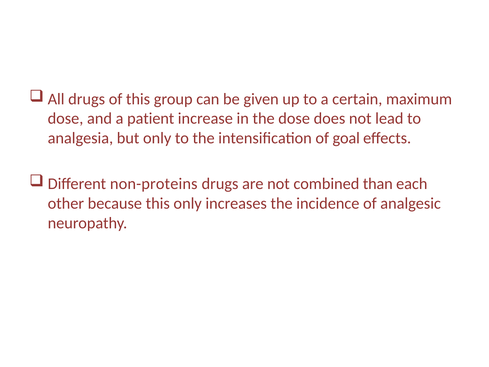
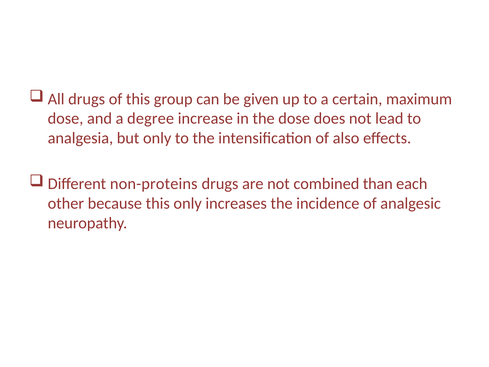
patient: patient -> degree (151, 119)
goal: goal -> also (346, 138)
